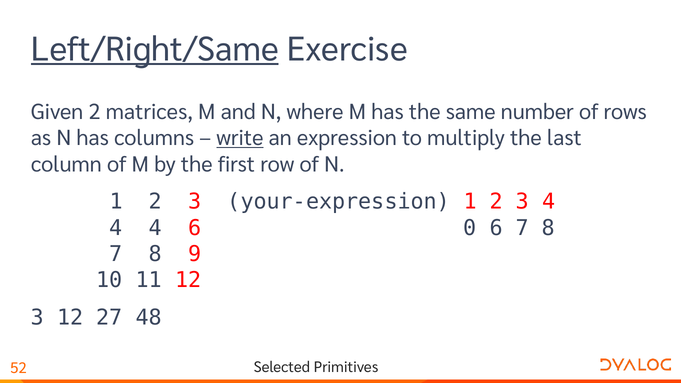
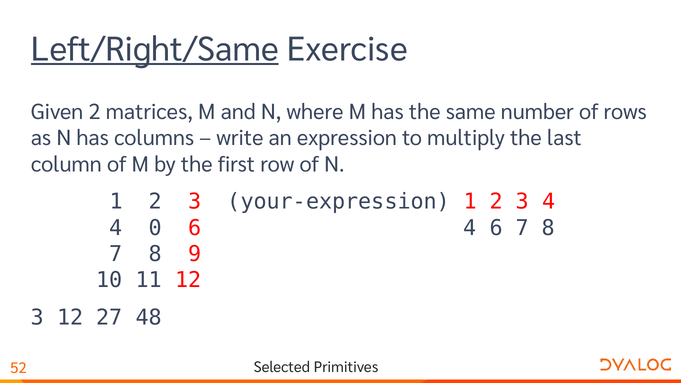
write underline: present -> none (240, 138)
4: 4 -> 0 (155, 228)
6 0: 0 -> 4 (470, 228)
